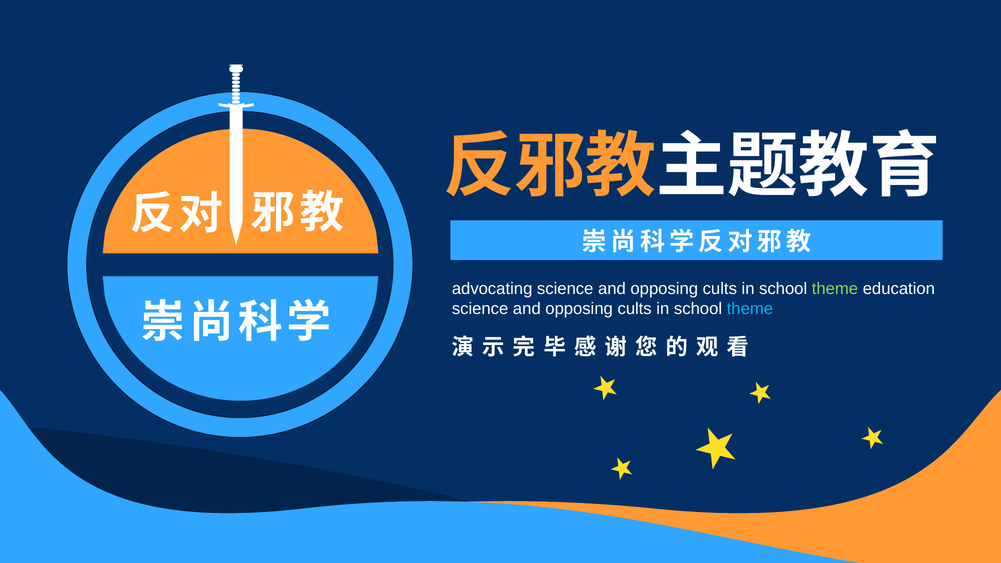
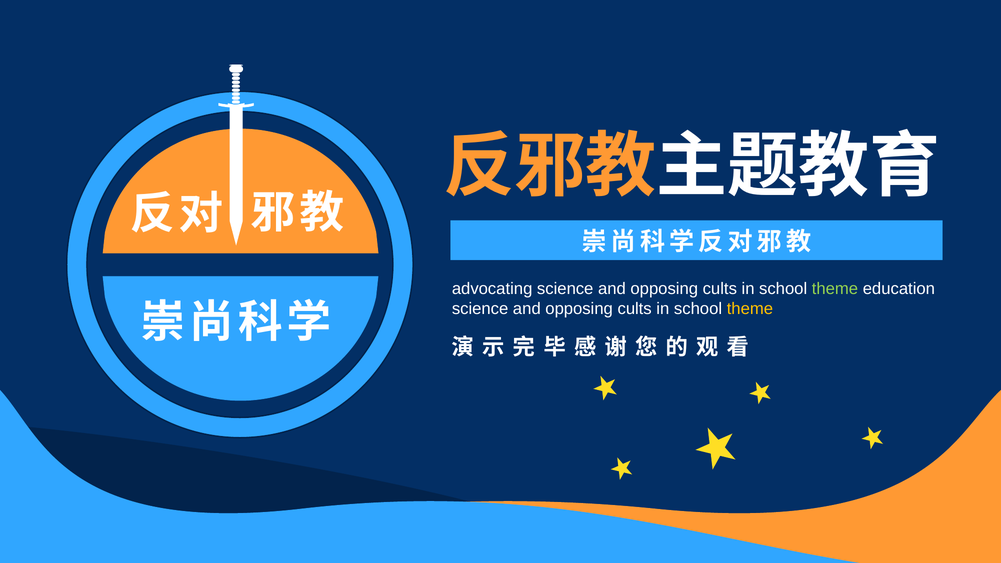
theme colour: light blue -> yellow (750, 309)
